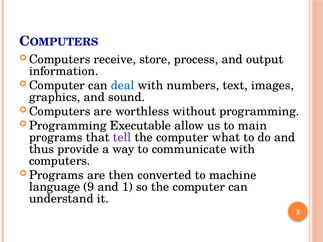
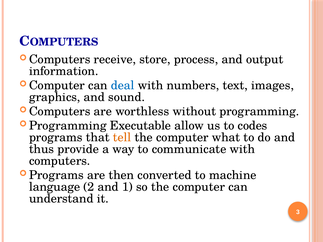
main: main -> codes (253, 126)
tell colour: purple -> orange (122, 137)
9: 9 -> 2 (89, 187)
